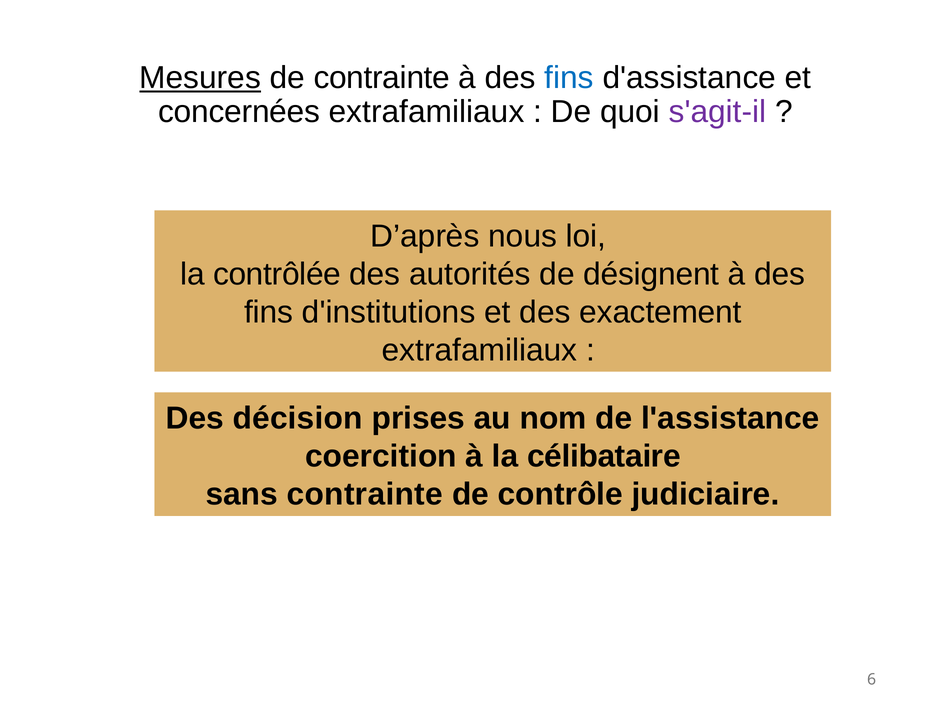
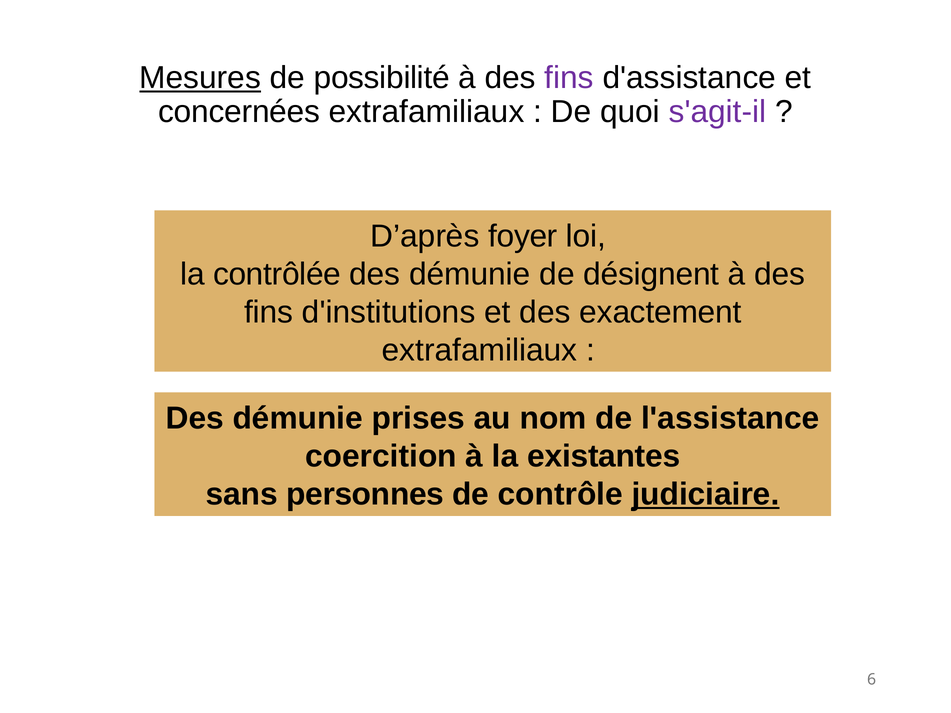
de contrainte: contrainte -> possibilité (382, 78)
fins colour: blue -> purple (569, 78)
nous: nous -> foyer (523, 236)
autorités: autorités -> démunie (470, 274)
décision: décision -> démunie (298, 418)
célibataire: célibataire -> existantes (604, 457)
sans contrainte: contrainte -> personnes (365, 495)
judiciaire underline: none -> present (705, 495)
